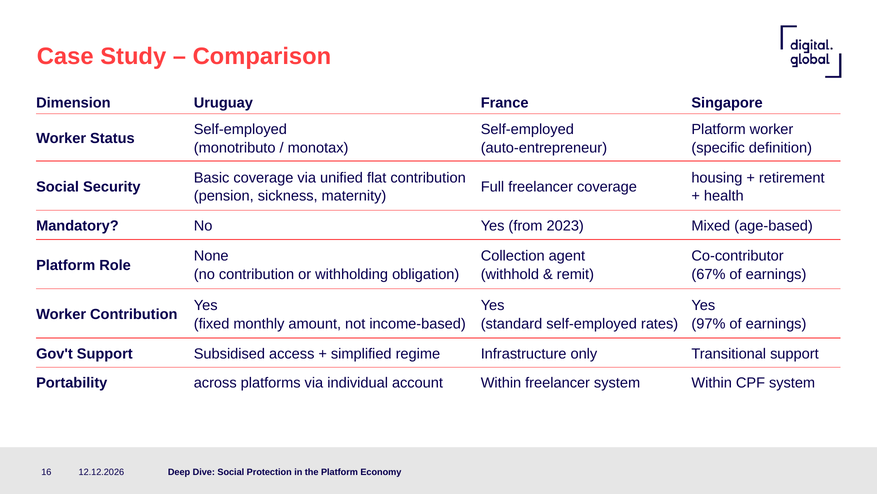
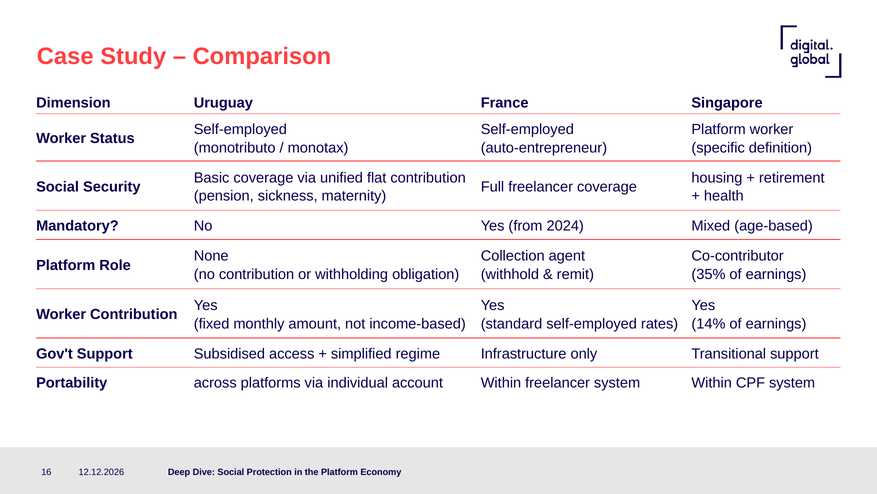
2023: 2023 -> 2024 (565, 226)
67%: 67% -> 35% (708, 274)
97%: 97% -> 14% (708, 323)
